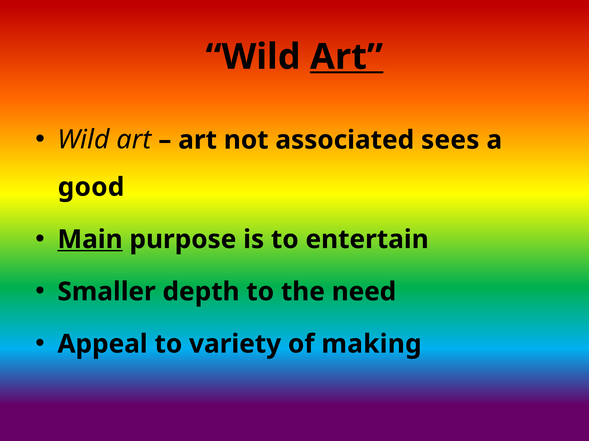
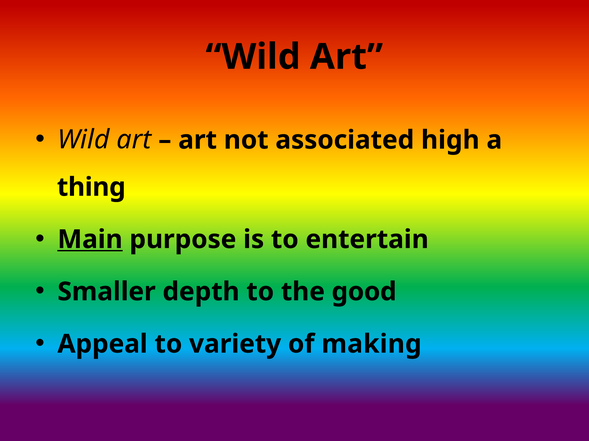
Art underline: present -> none (346, 57)
sees: sees -> high (450, 140)
good: good -> thing (91, 187)
need: need -> good (364, 292)
